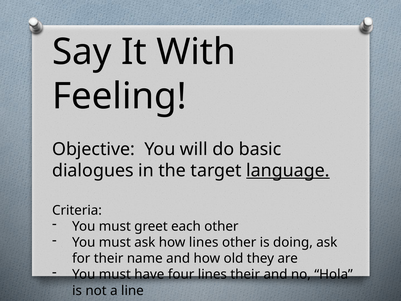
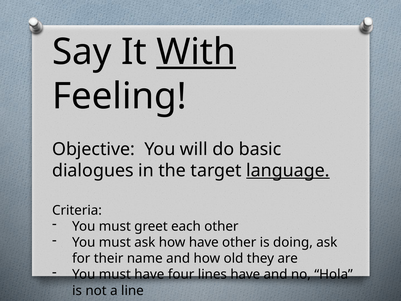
With underline: none -> present (196, 52)
how lines: lines -> have (204, 242)
lines their: their -> have (245, 274)
